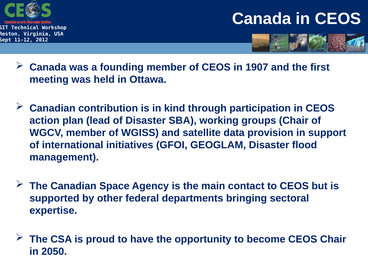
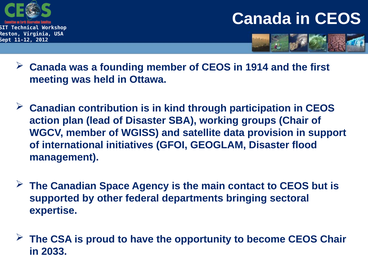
1907: 1907 -> 1914 (257, 67)
2050: 2050 -> 2033 (54, 251)
